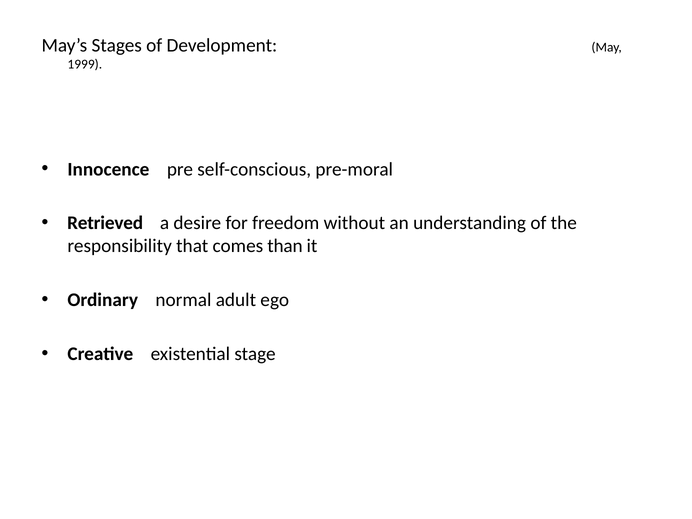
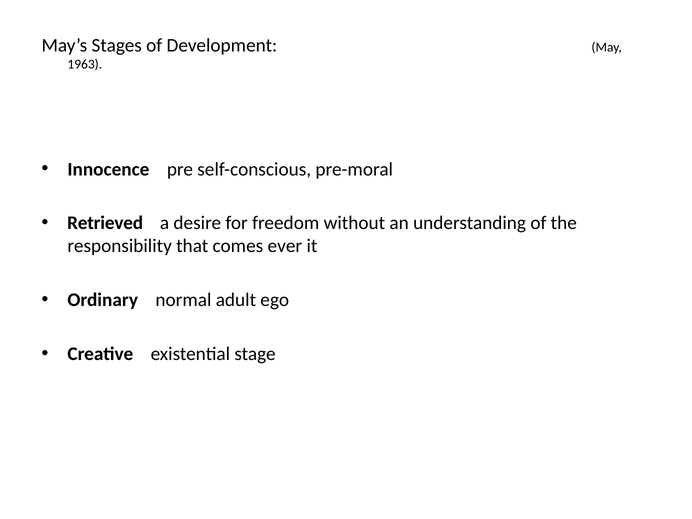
1999: 1999 -> 1963 (85, 64)
than: than -> ever (285, 246)
